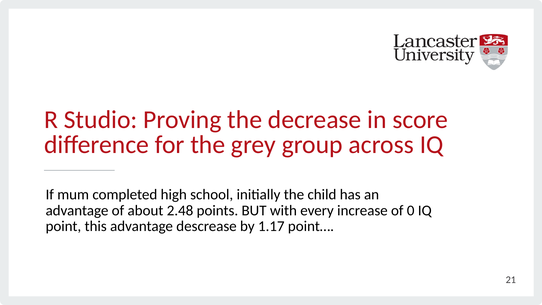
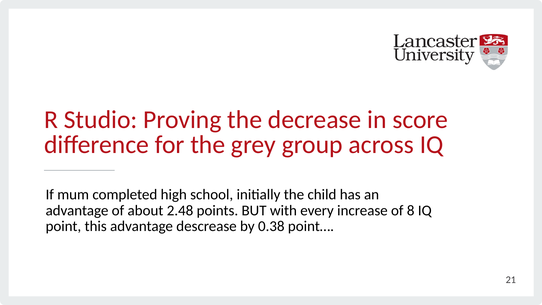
0: 0 -> 8 (411, 210)
1.17: 1.17 -> 0.38 (271, 226)
